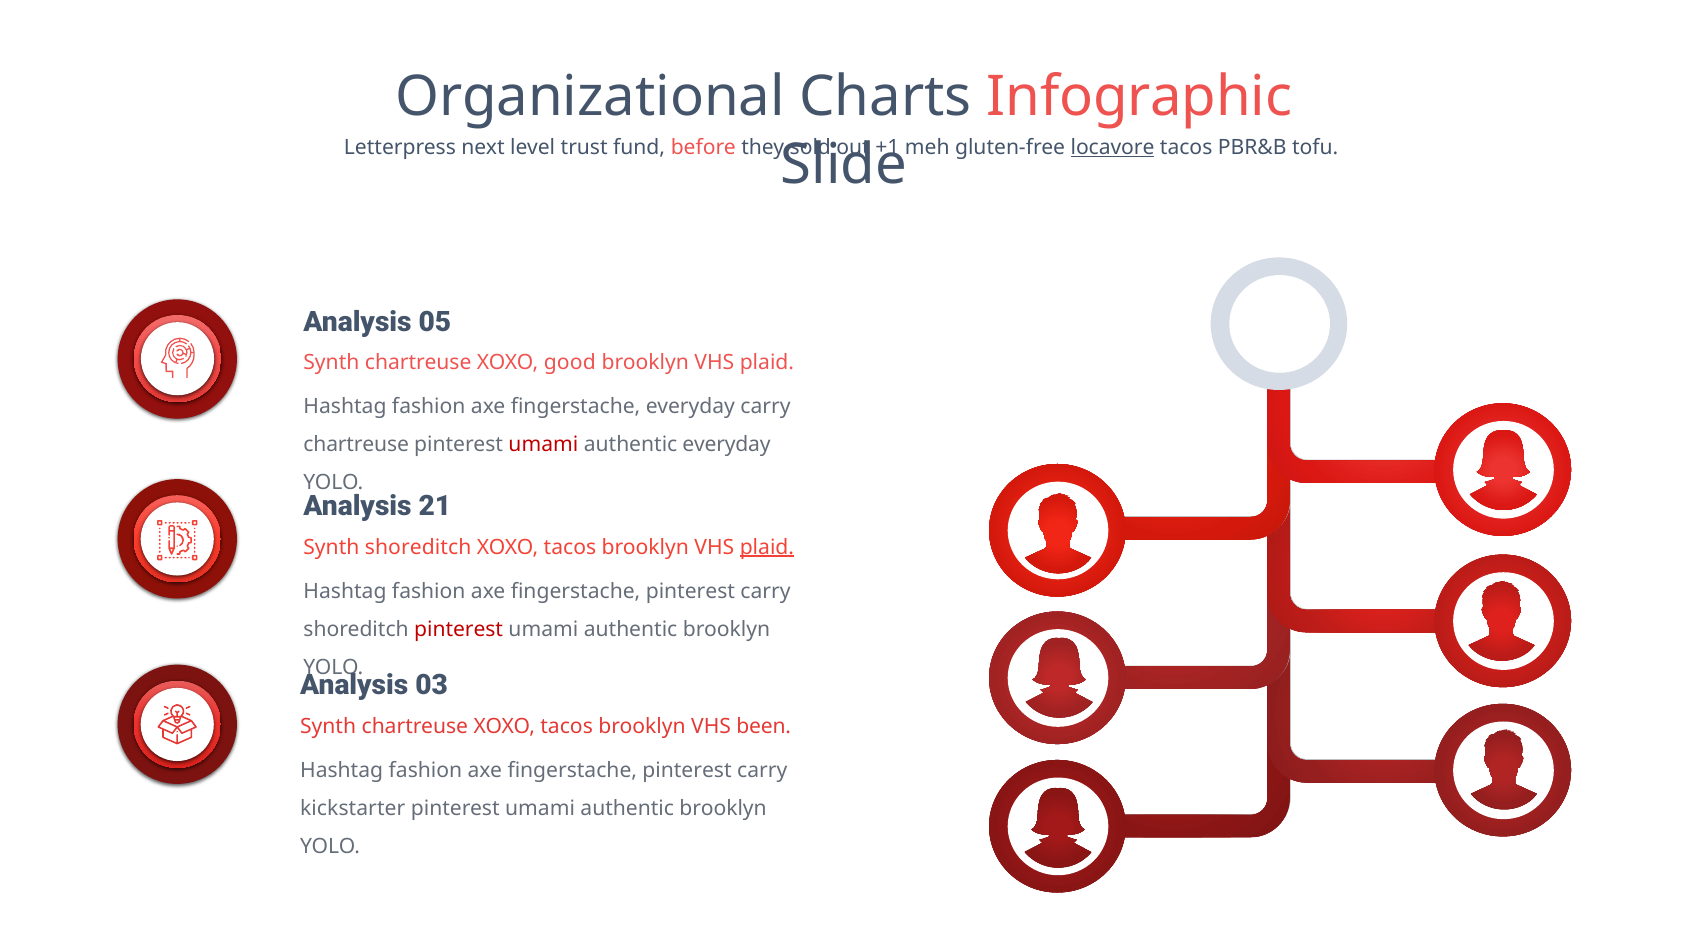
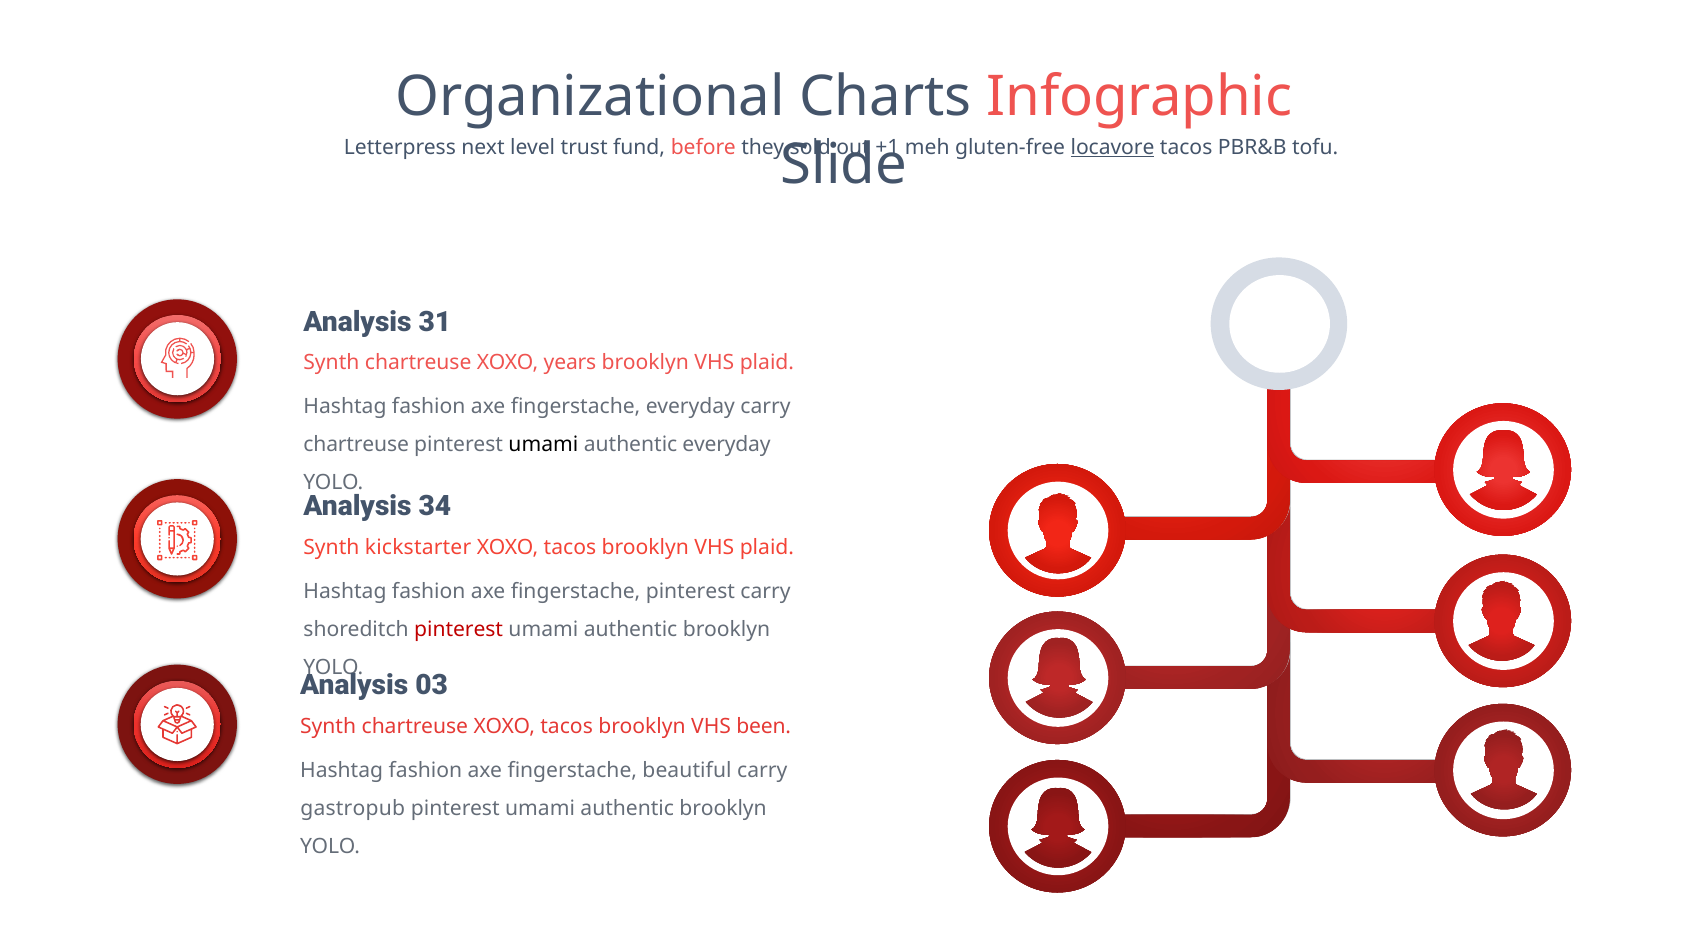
05: 05 -> 31 (435, 322)
good: good -> years (570, 363)
umami colour: red -> black (543, 445)
21: 21 -> 34 (435, 507)
Synth shoreditch: shoreditch -> kickstarter (418, 547)
plaid underline: present -> none (767, 547)
pinterest: pinterest -> beautiful (687, 771)
kickstarter: kickstarter -> gastropub (353, 809)
